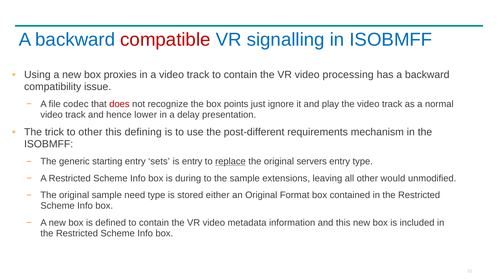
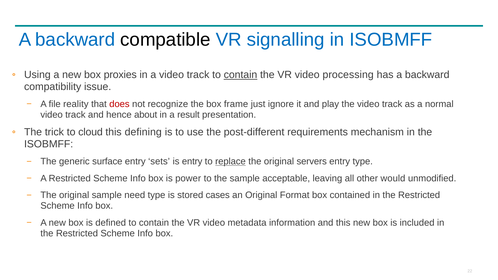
compatible colour: red -> black (165, 40)
contain underline: none -> present (241, 75)
codec: codec -> reality (76, 104)
points: points -> frame (236, 104)
lower: lower -> about (146, 115)
delay: delay -> result (188, 115)
to other: other -> cloud (91, 132)
starting: starting -> surface (107, 162)
during: during -> power (188, 178)
extensions: extensions -> acceptable (286, 178)
either: either -> cases (218, 195)
